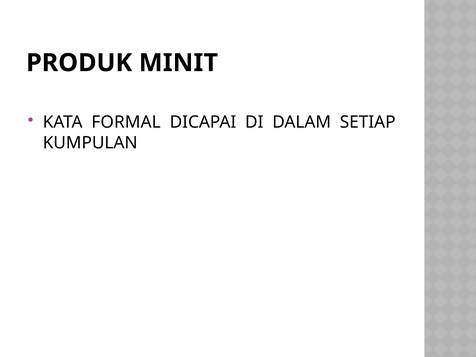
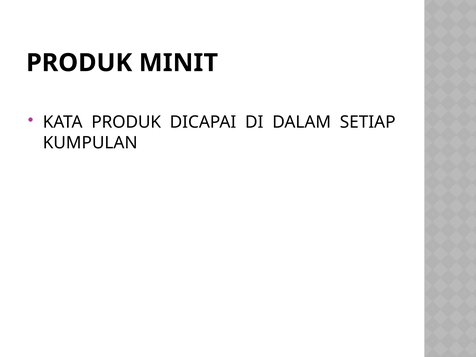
KATA FORMAL: FORMAL -> PRODUK (126, 122)
